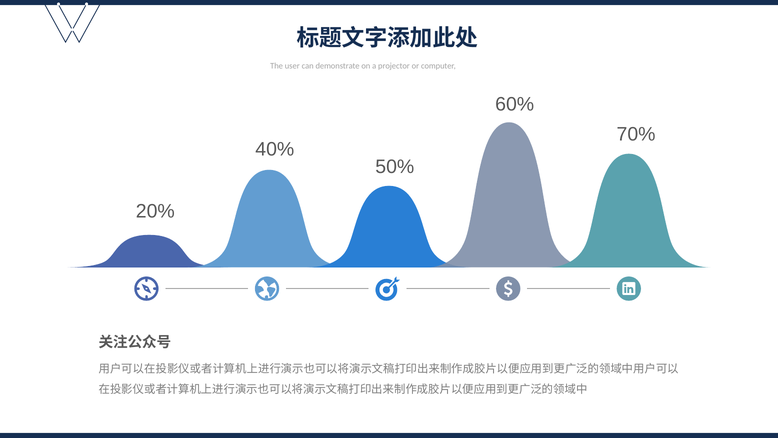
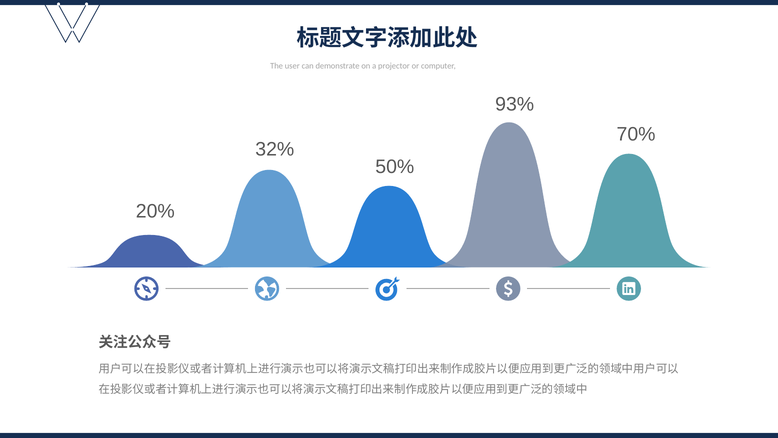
60%: 60% -> 93% (515, 104)
40%: 40% -> 32% (275, 149)
